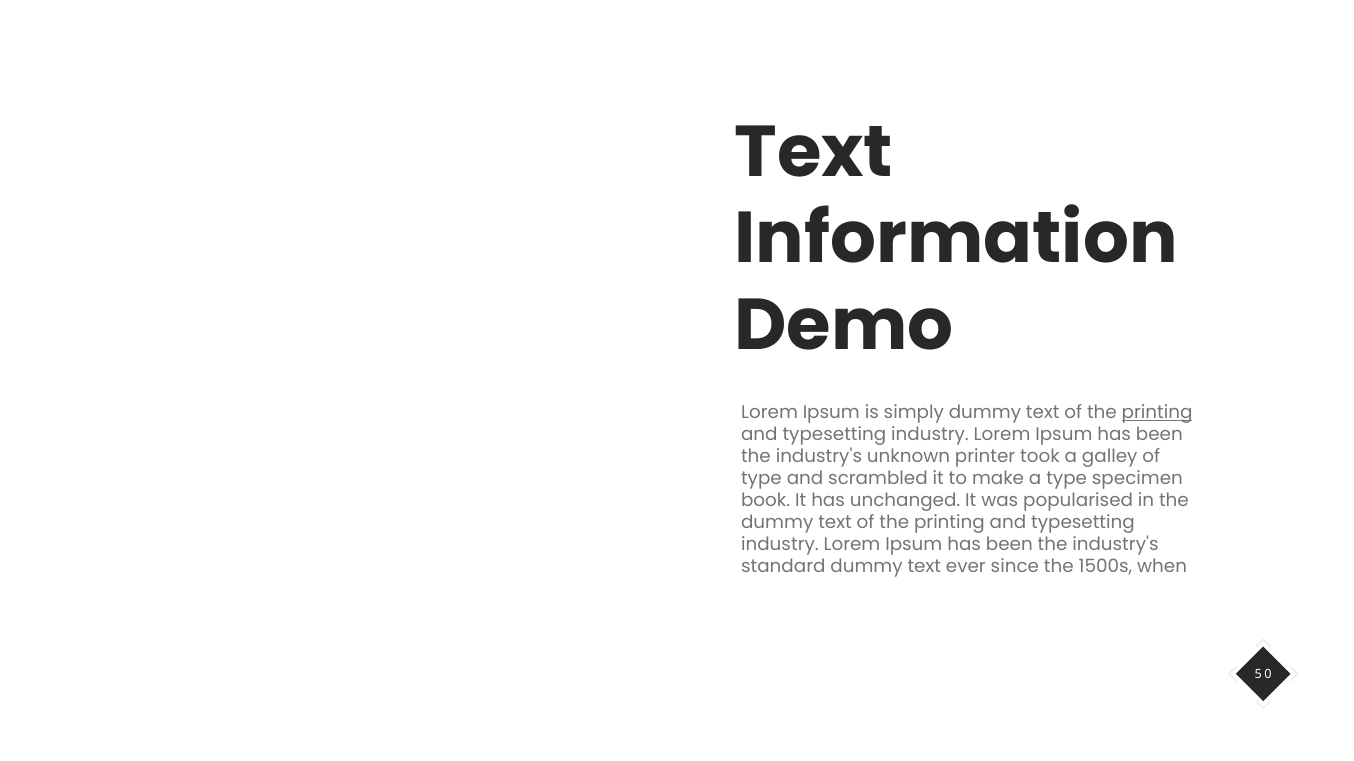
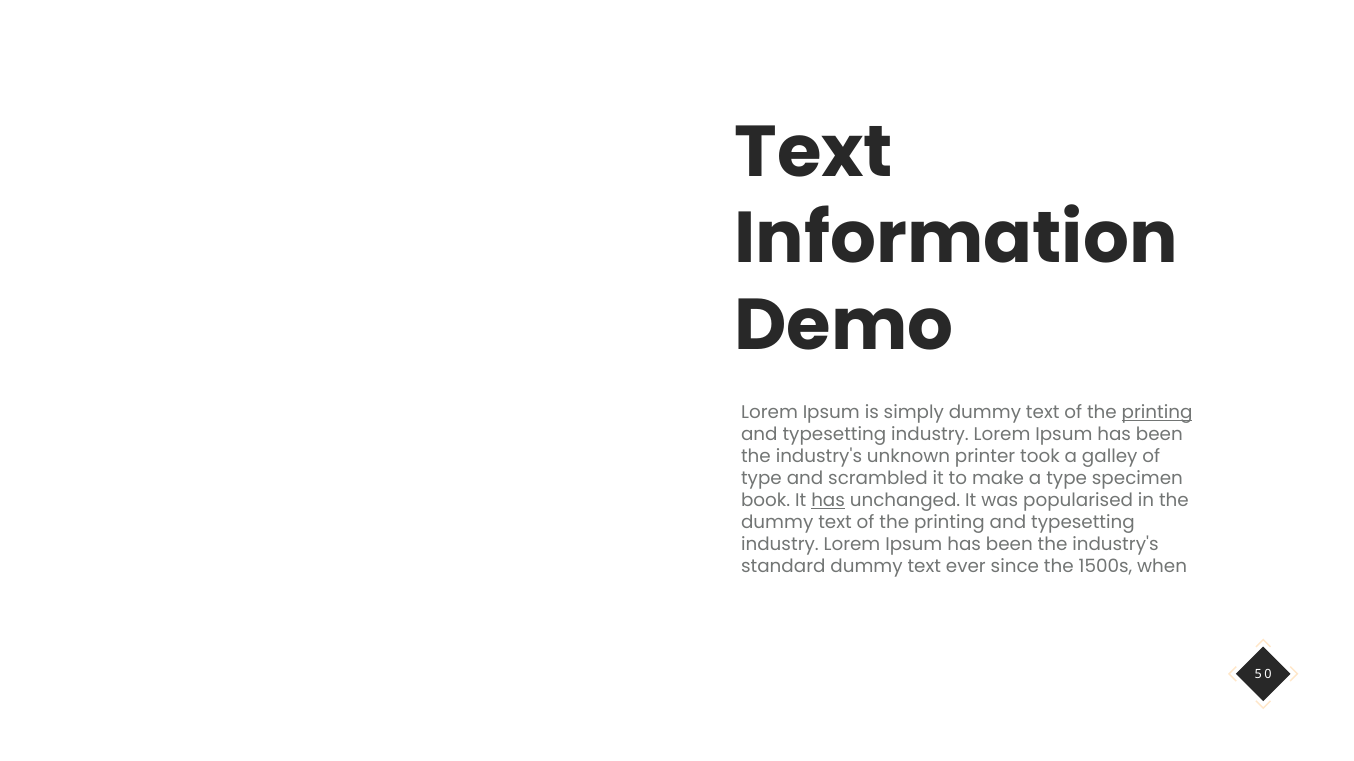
has underline: none -> present (828, 501)
